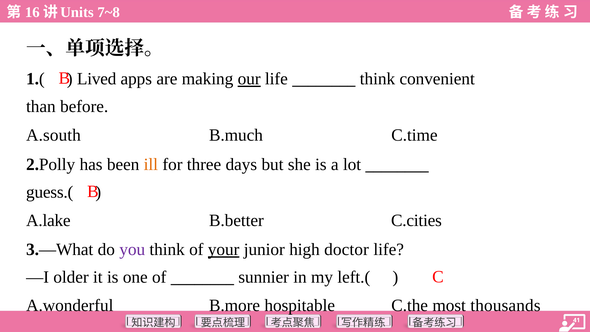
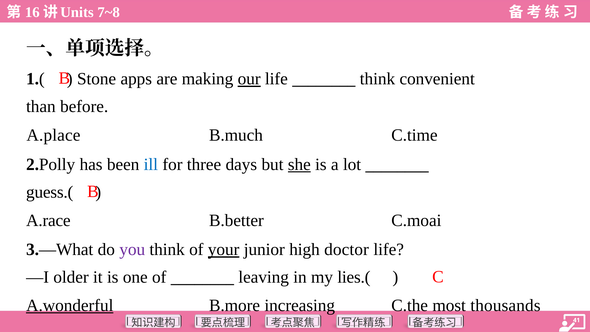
Lived: Lived -> Stone (97, 79)
A.south: A.south -> A.place (53, 135)
ill colour: orange -> blue (151, 164)
she underline: none -> present (299, 164)
A.lake: A.lake -> A.race (48, 220)
C.cities: C.cities -> C.moai (416, 220)
sunnier: sunnier -> leaving (264, 277)
left.(: left.( -> lies.( (354, 277)
A.wonderful underline: none -> present (70, 305)
hospitable: hospitable -> increasing (300, 305)
